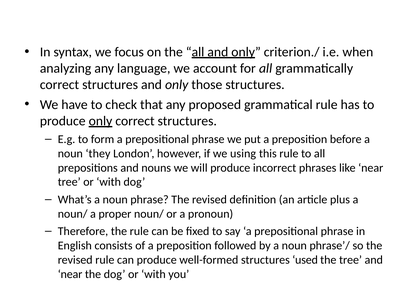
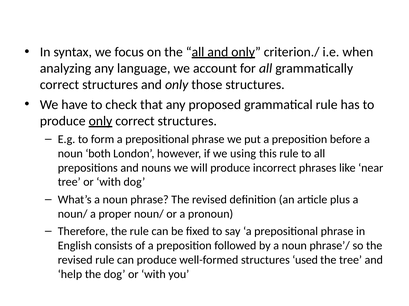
they: they -> both (98, 154)
near: near -> help (70, 275)
